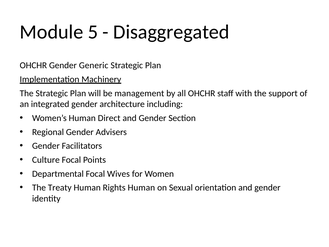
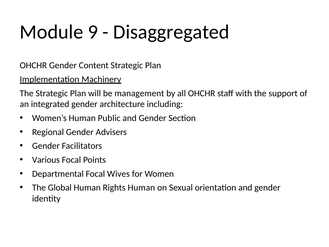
5: 5 -> 9 (93, 32)
Generic: Generic -> Content (94, 65)
Direct: Direct -> Public (109, 118)
Culture: Culture -> Various (46, 160)
Treaty: Treaty -> Global (60, 188)
